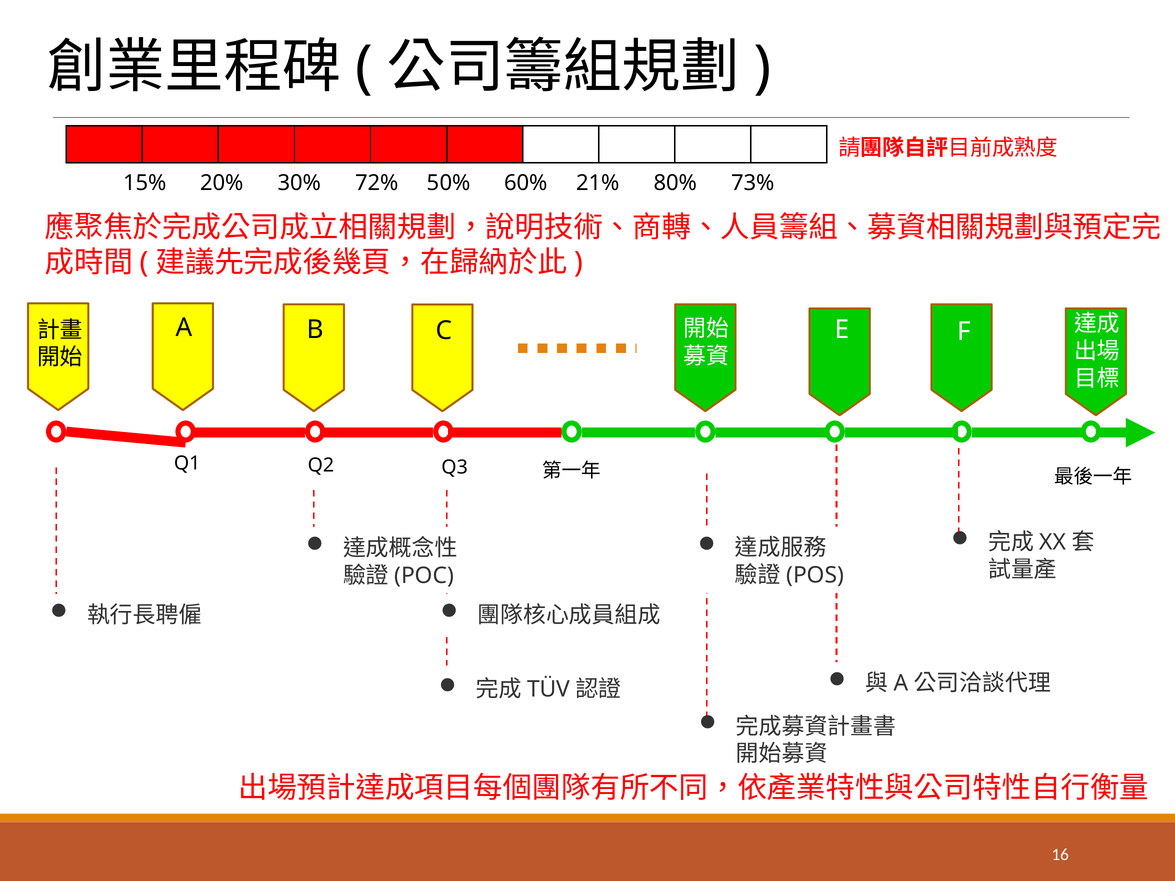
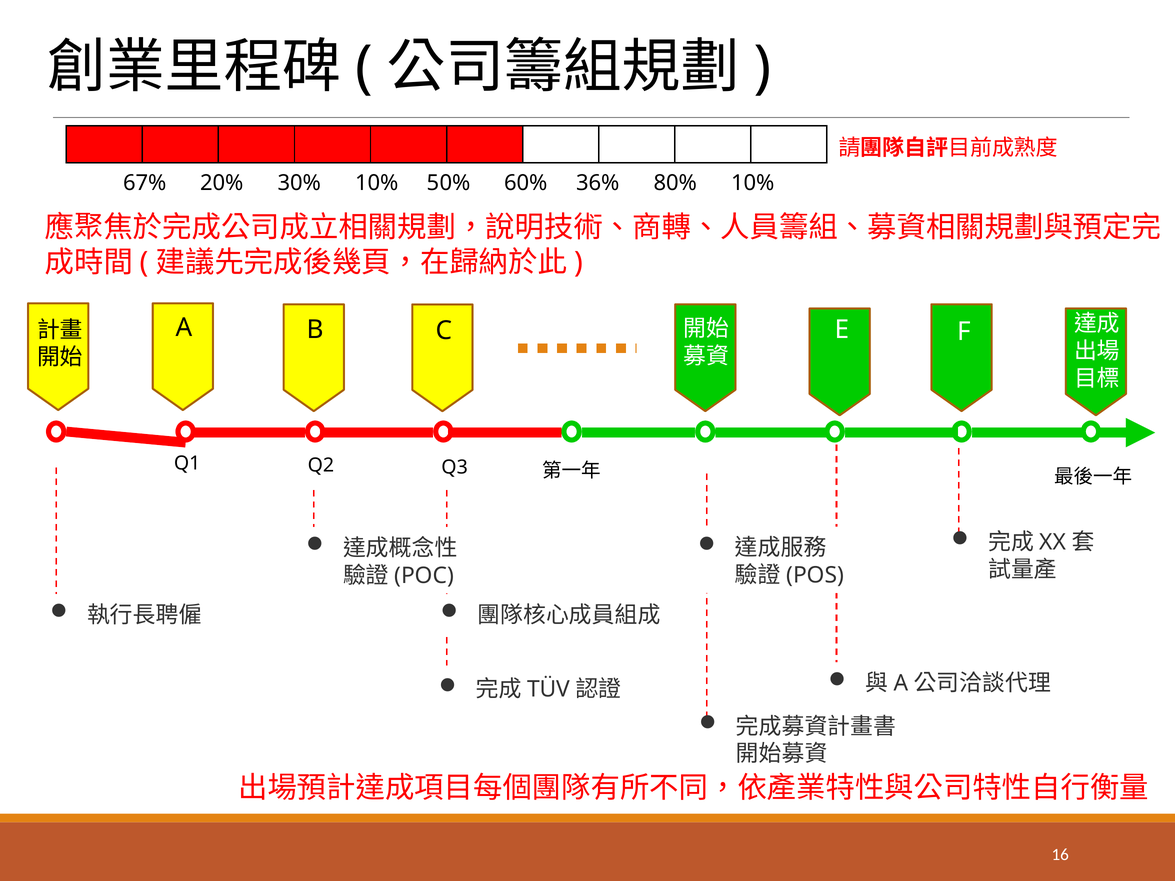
15%: 15% -> 67% (145, 183)
30% 72%: 72% -> 10% (377, 183)
21%: 21% -> 36% (598, 183)
80% 73%: 73% -> 10% (753, 183)
